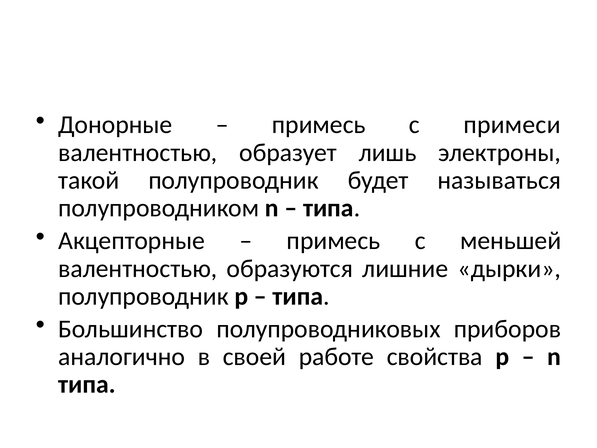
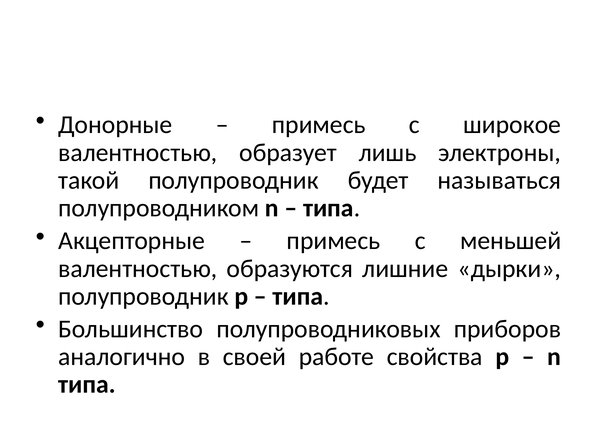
примеси: примеси -> широкое (512, 125)
